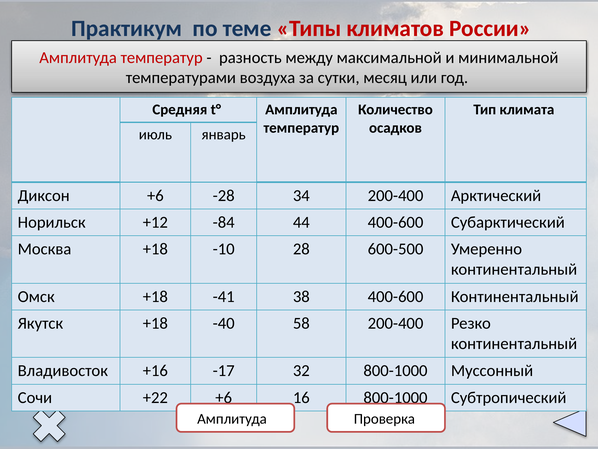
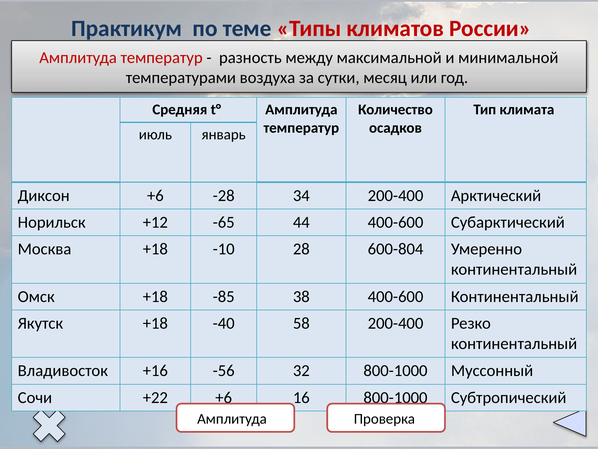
-84: -84 -> -65 (224, 222)
600-500: 600-500 -> 600-804 (396, 249)
-41: -41 -> -85 (224, 296)
-17: -17 -> -56 (224, 370)
